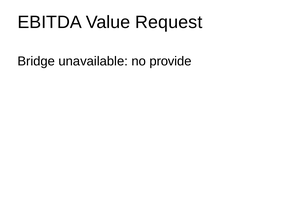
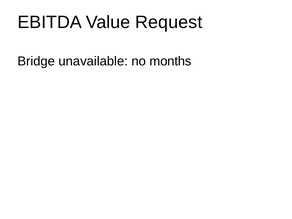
provide: provide -> months (170, 61)
